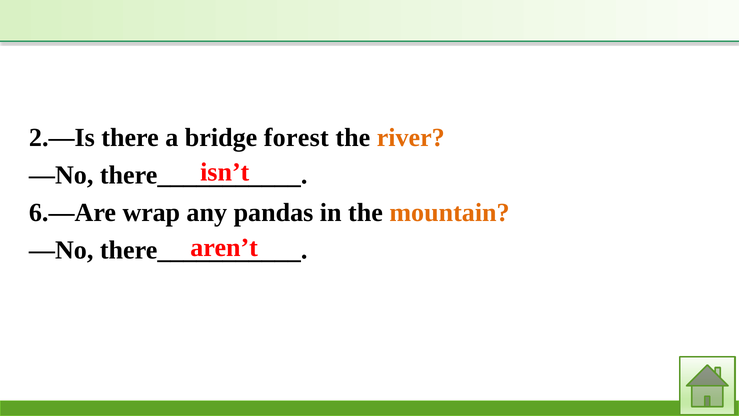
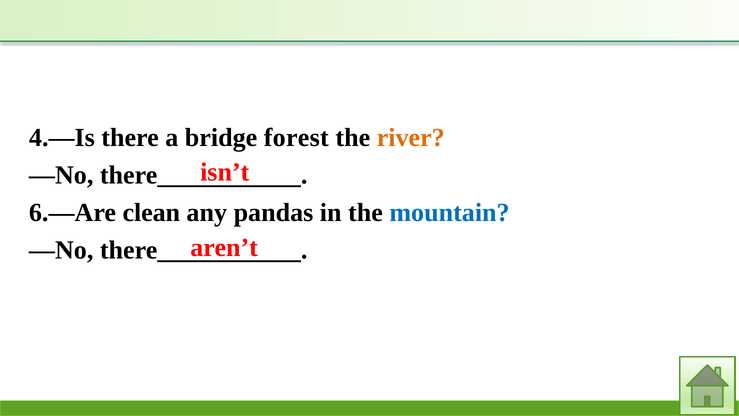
2.—Is: 2.—Is -> 4.—Is (62, 137)
wrap: wrap -> clean (151, 213)
mountain colour: orange -> blue (450, 213)
